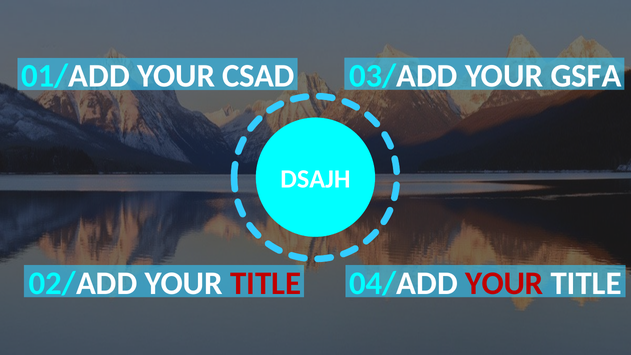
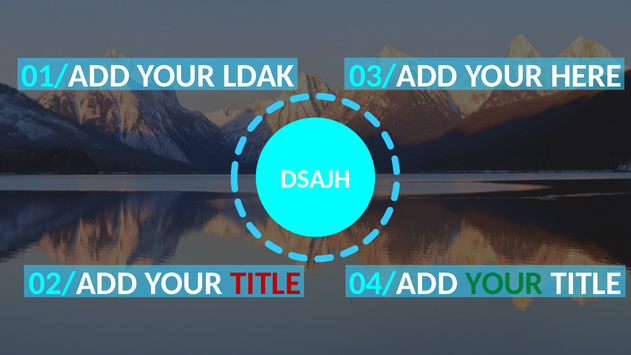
GSFA: GSFA -> HERE (586, 76)
CSAD: CSAD -> LDAK (258, 76)
YOUR colour: red -> green (504, 283)
